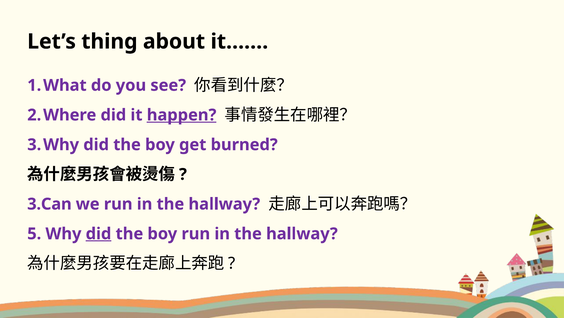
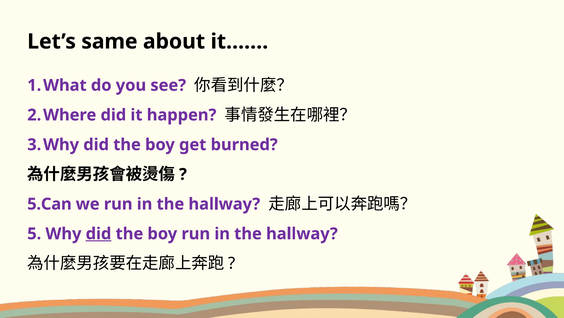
thing: thing -> same (109, 41)
happen underline: present -> none (182, 115)
3.Can: 3.Can -> 5.Can (49, 204)
